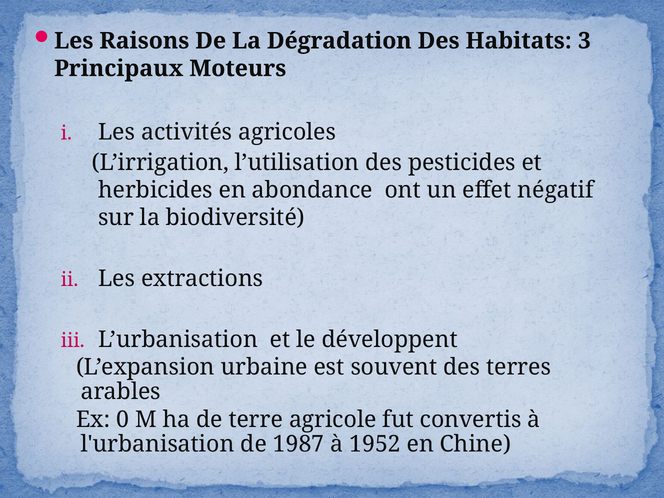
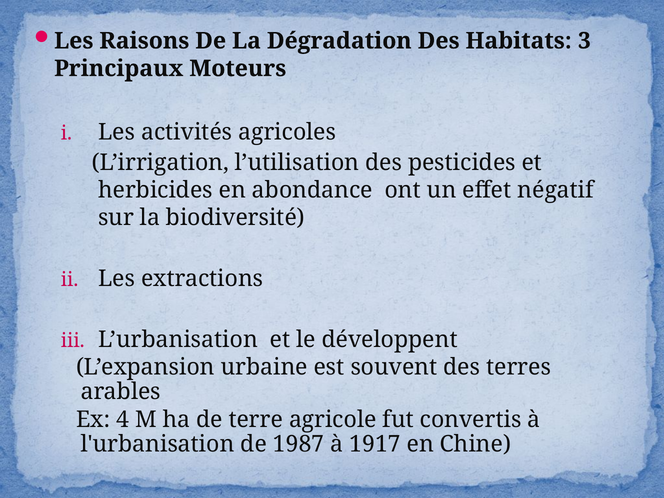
0: 0 -> 4 (123, 419)
1952: 1952 -> 1917 (375, 444)
